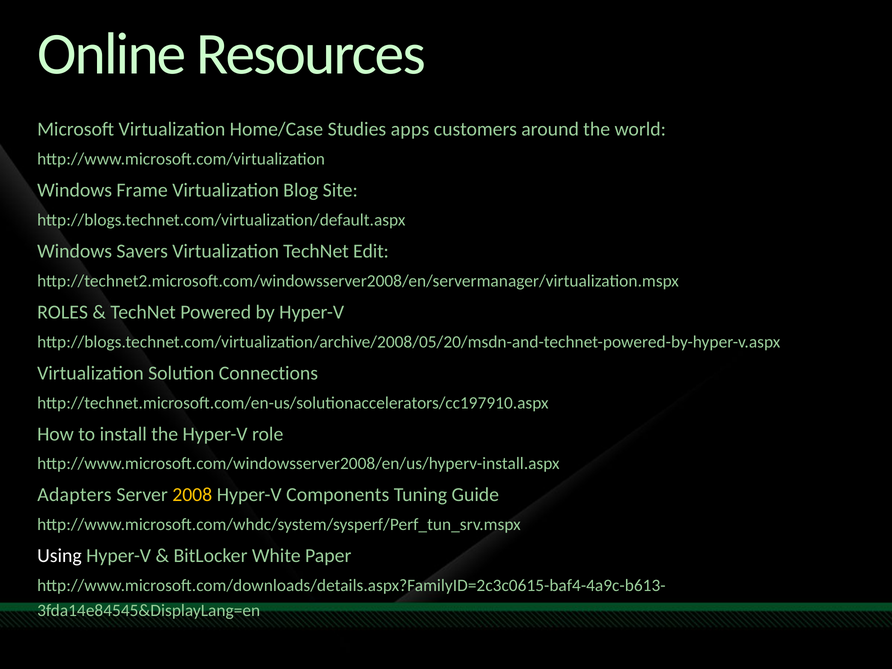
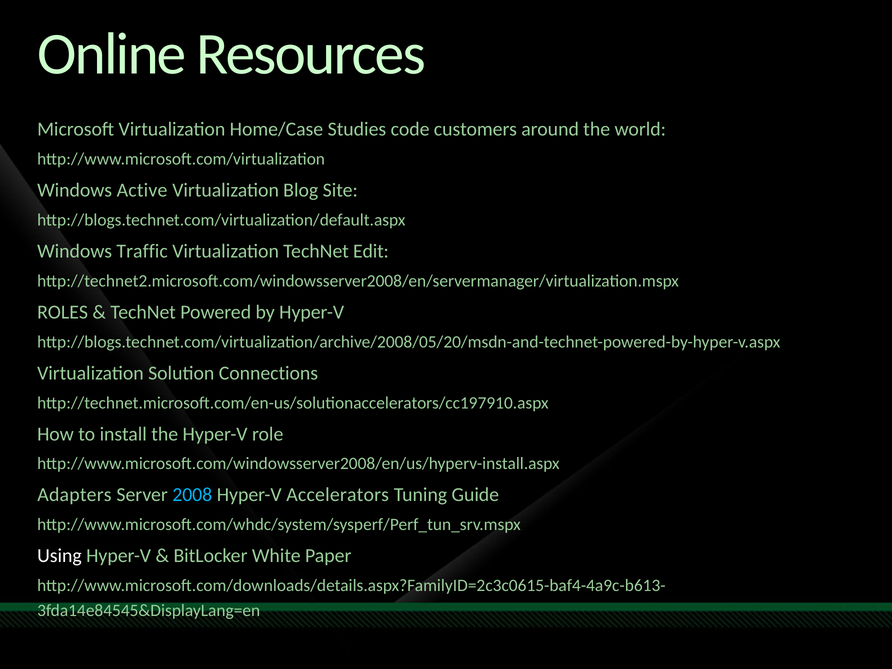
apps: apps -> code (410, 129)
Frame: Frame -> Active (142, 190)
Savers: Savers -> Traffic (142, 251)
2008 colour: yellow -> light blue (192, 495)
Components: Components -> Accelerators (338, 495)
